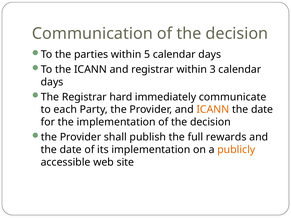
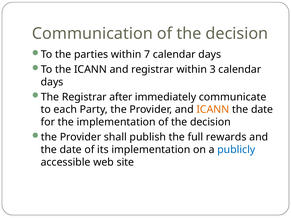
5: 5 -> 7 (147, 55)
hard: hard -> after (121, 97)
publicly colour: orange -> blue (236, 150)
